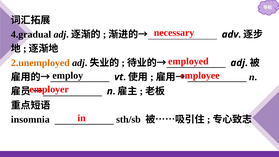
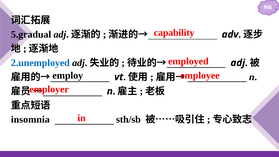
necessary: necessary -> capability (174, 33)
4.gradual: 4.gradual -> 5.gradual (31, 34)
2.unemployed colour: orange -> blue (40, 63)
